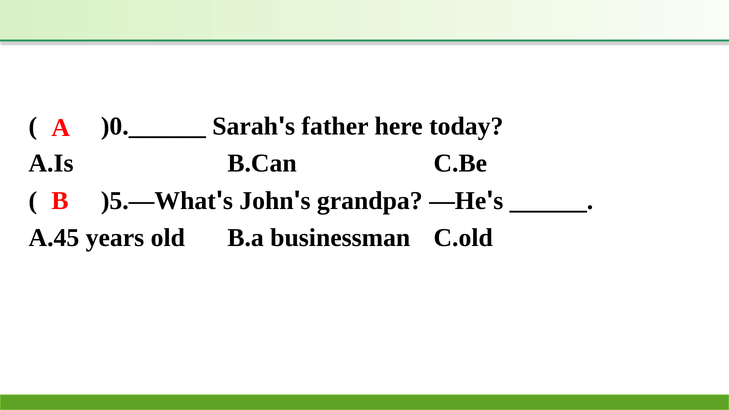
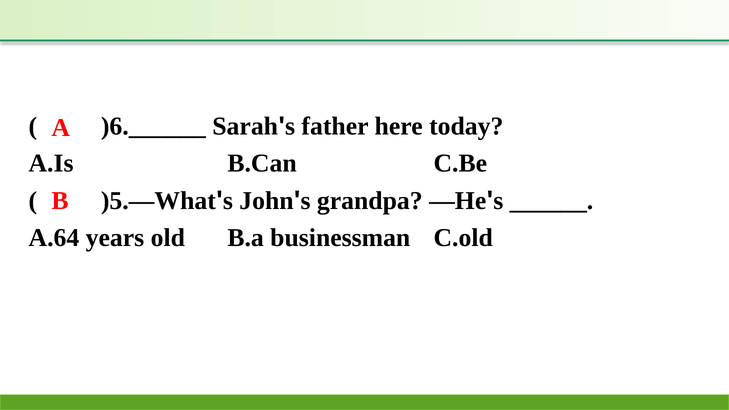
)0.______: )0.______ -> )6.______ (153, 126)
A.45: A.45 -> A.64 (54, 238)
